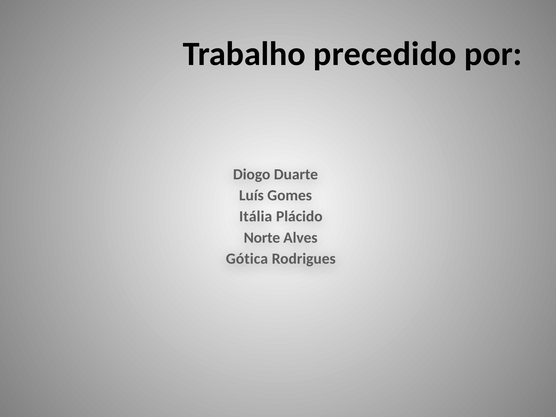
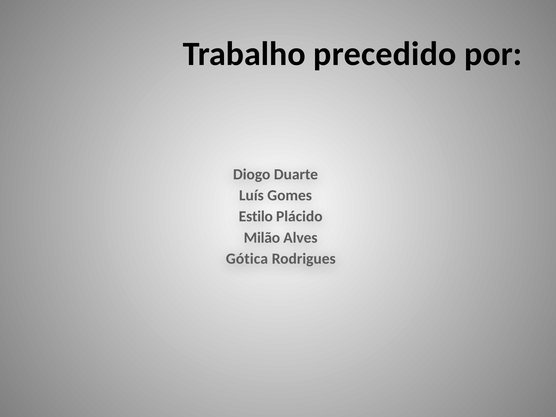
Itália: Itália -> Estilo (256, 217)
Norte: Norte -> Milão (262, 238)
